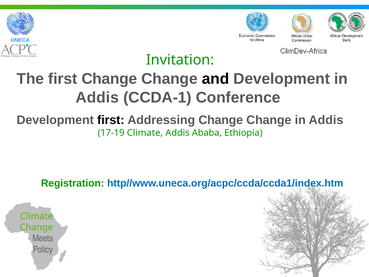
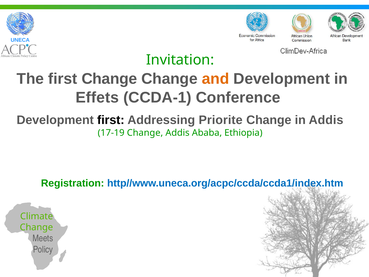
and colour: black -> orange (216, 79)
Addis: Addis -> Effets (97, 97)
Addressing Change: Change -> Priorite (221, 120)
17-19 Climate: Climate -> Change (145, 133)
